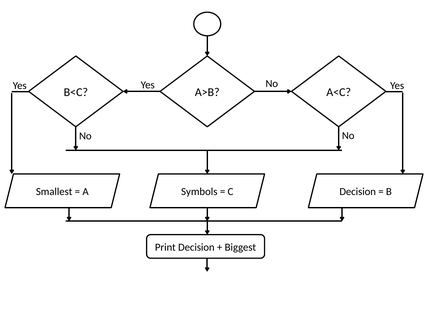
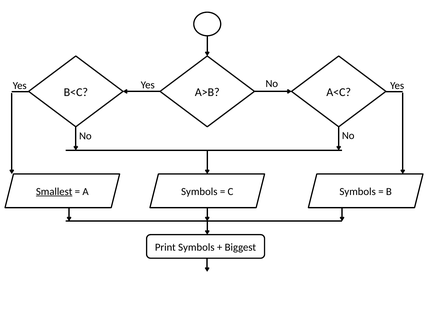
Smallest underline: none -> present (54, 192)
C Decision: Decision -> Symbols (358, 192)
Print Decision: Decision -> Symbols (196, 247)
